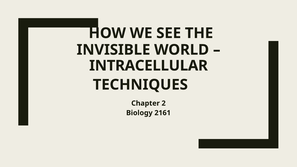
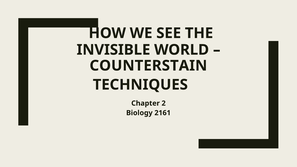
INTRACELLULAR: INTRACELLULAR -> COUNTERSTAIN (148, 66)
